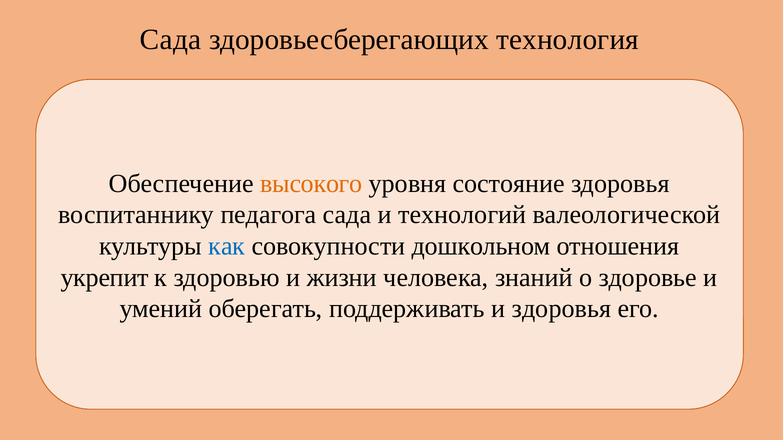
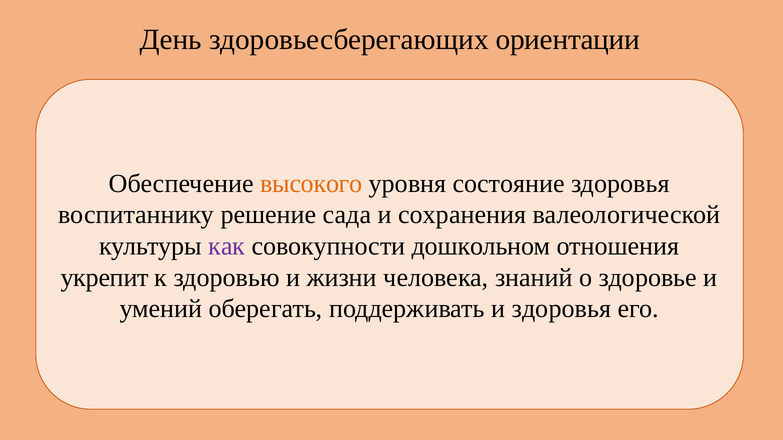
Сада: Сада -> День (171, 40)
технология: технология -> ориентации (568, 40)
педагога: педагога -> решение (268, 215)
технологий: технологий -> сохранения (462, 215)
как colour: blue -> purple (227, 246)
